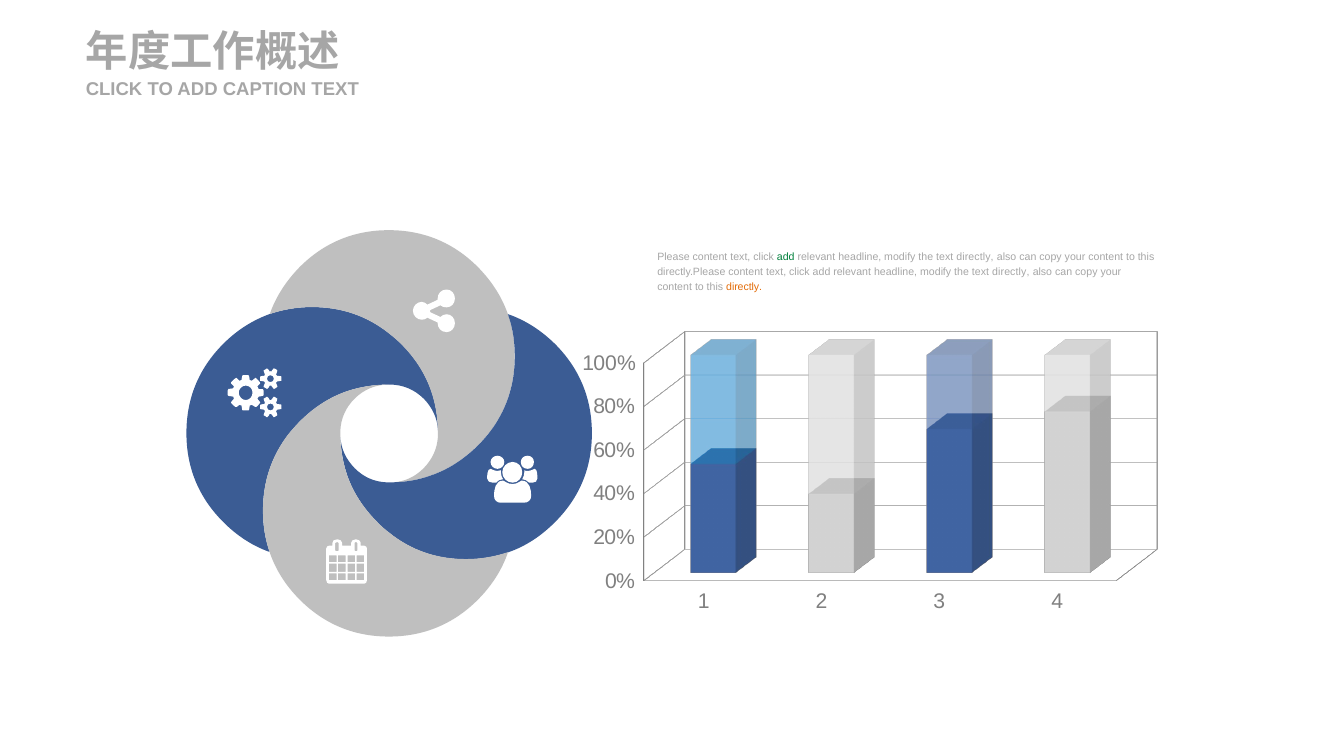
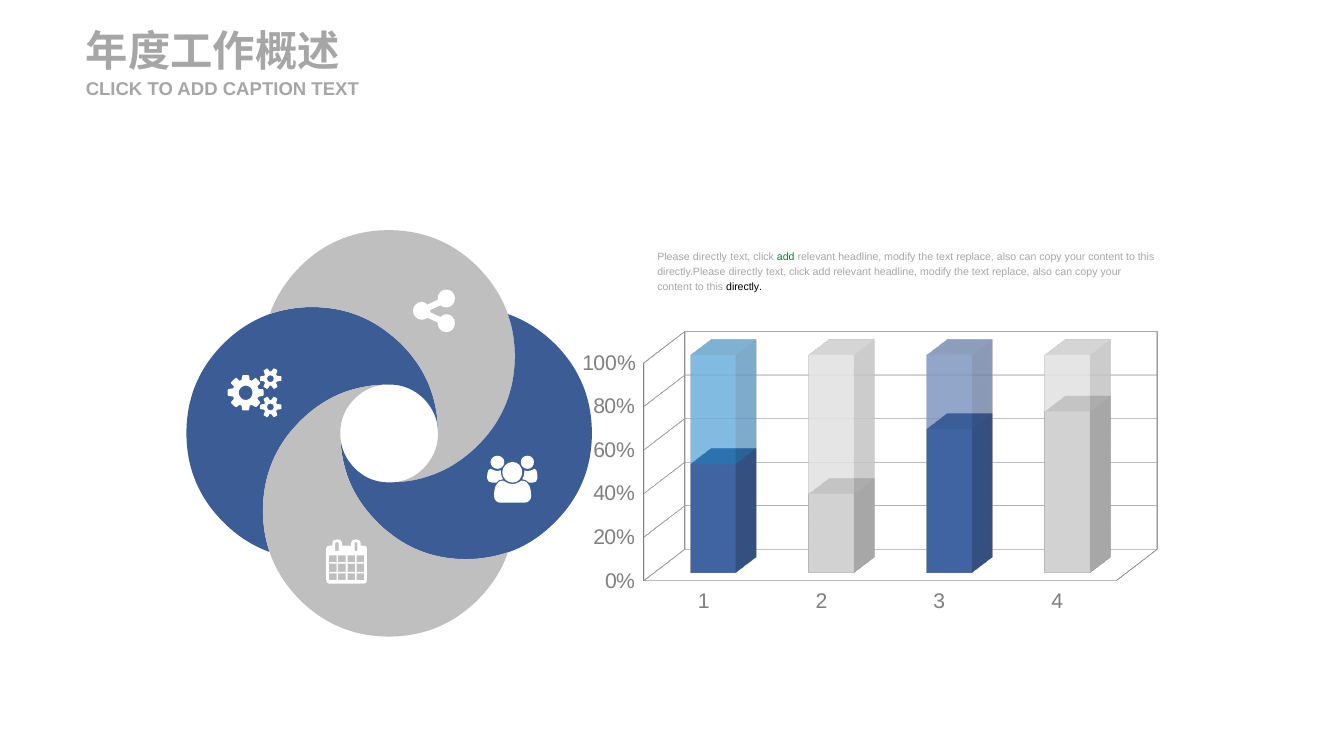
Please content: content -> directly (710, 257)
directly: directly -> replace (975, 257)
directly.Please content: content -> directly (746, 272)
directly: directly -> replace (1011, 272)
directly colour: orange -> black (744, 287)
